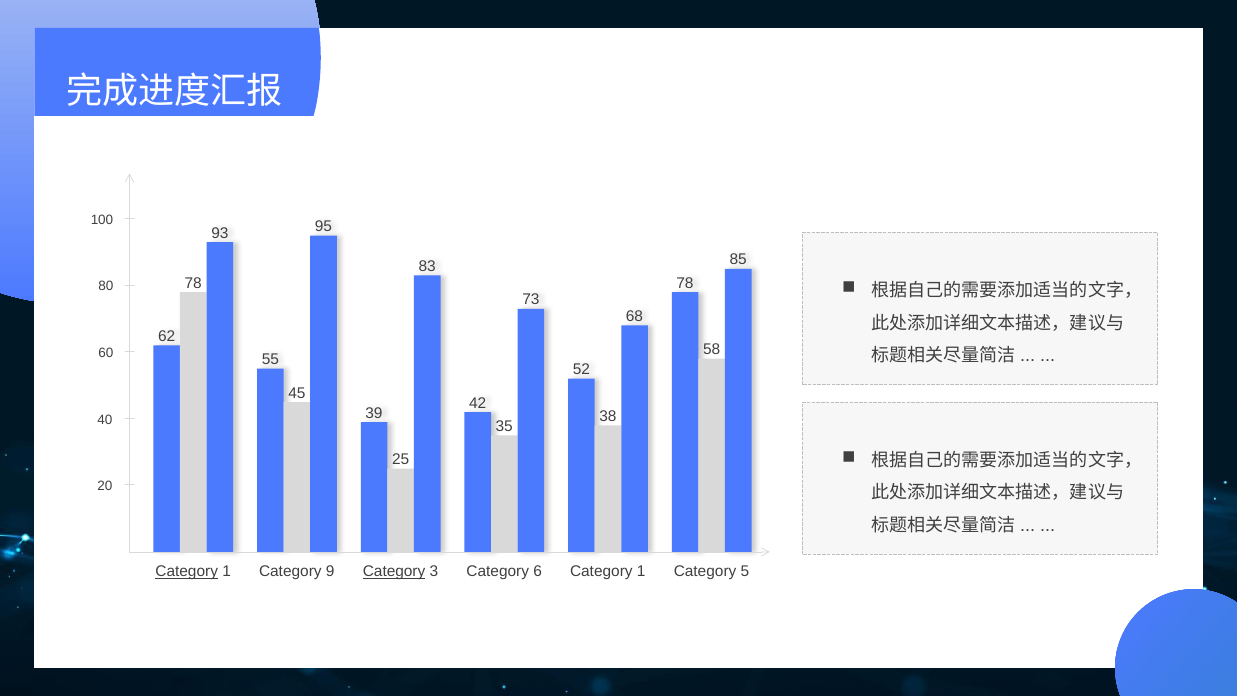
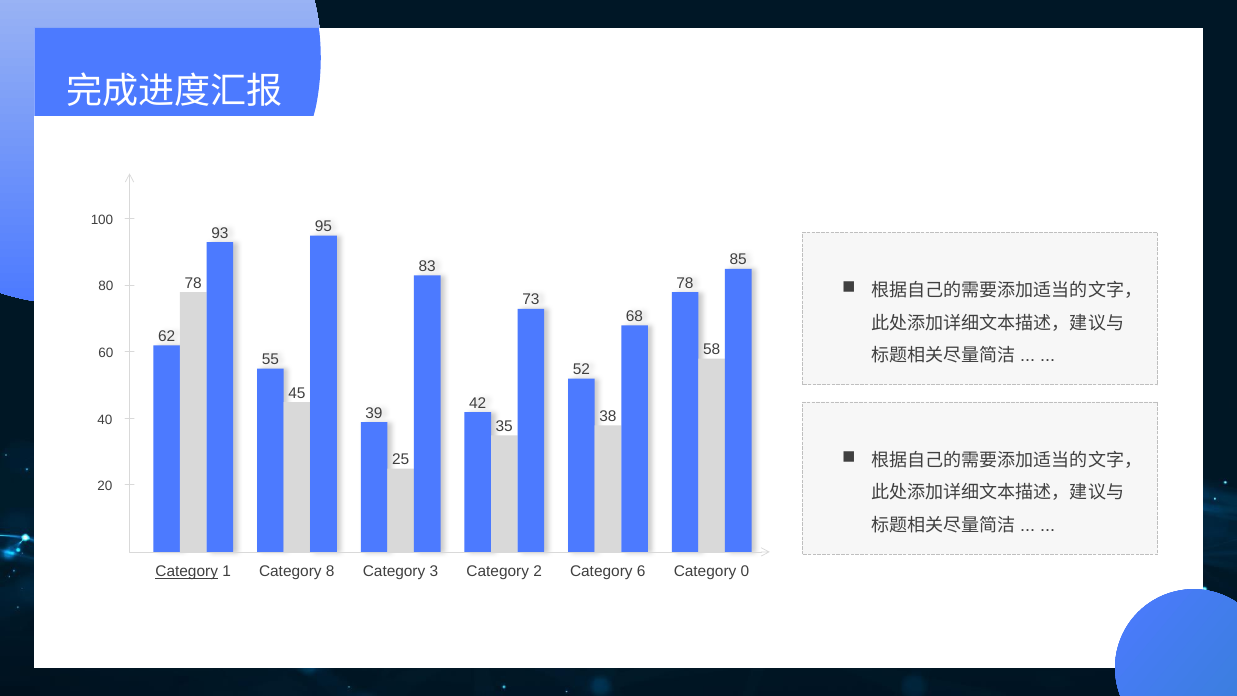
9: 9 -> 8 (330, 571)
Category underline: present -> none (394, 571)
6: 6 -> 2 (538, 571)
1: 1 -> 6 (641, 571)
5: 5 -> 0 (745, 571)
